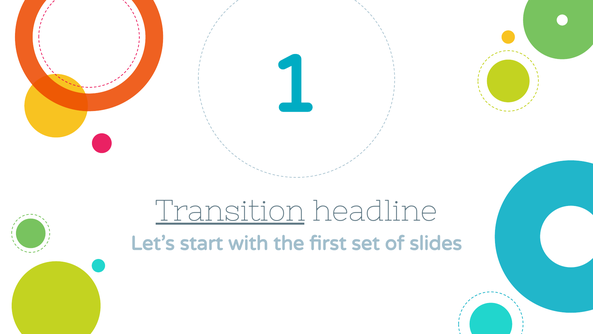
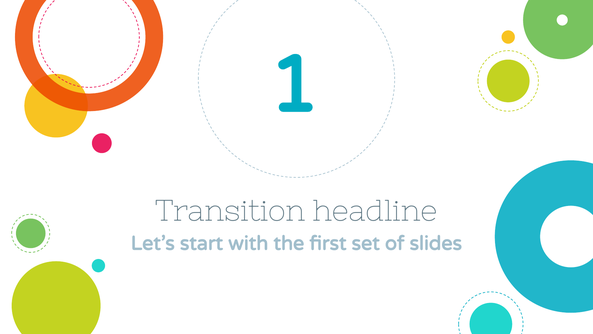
Transition underline: present -> none (230, 211)
